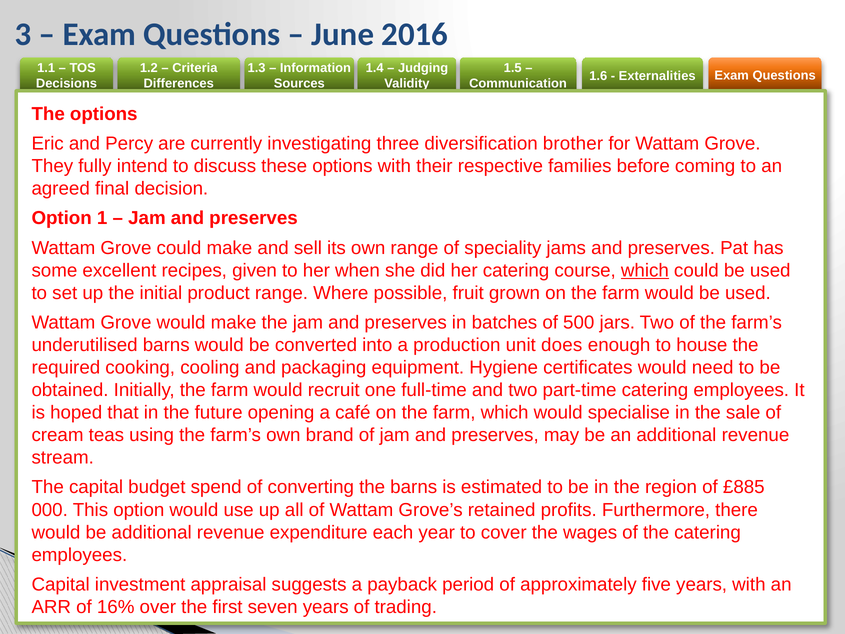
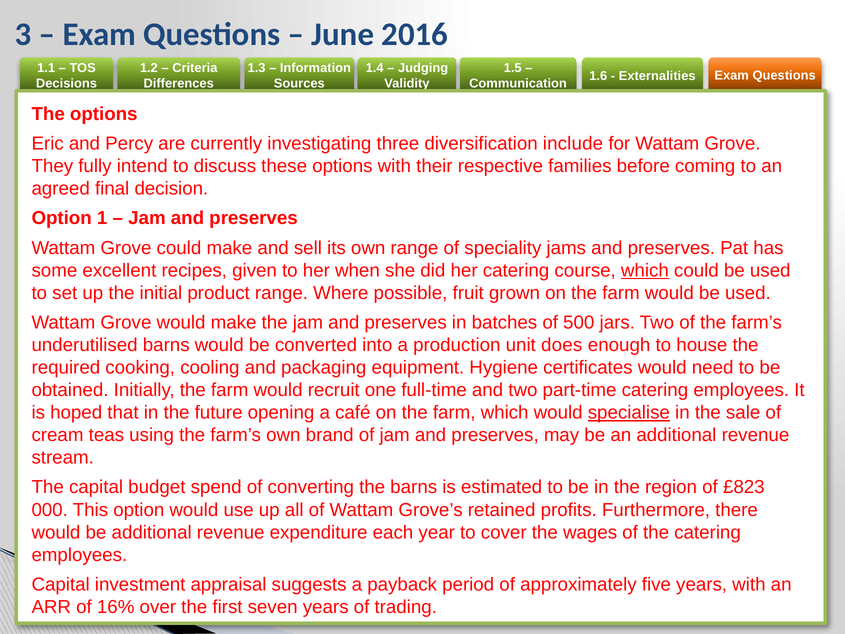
brother: brother -> include (573, 144)
specialise underline: none -> present (629, 412)
£885: £885 -> £823 (744, 487)
